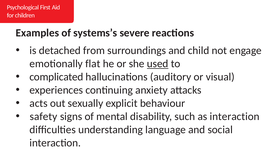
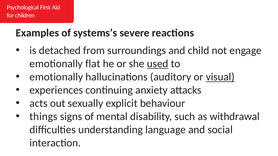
complicated: complicated -> emotionally (56, 77)
visual underline: none -> present (220, 77)
safety: safety -> things (44, 117)
as interaction: interaction -> withdrawal (235, 117)
